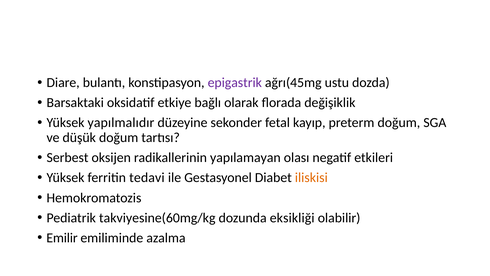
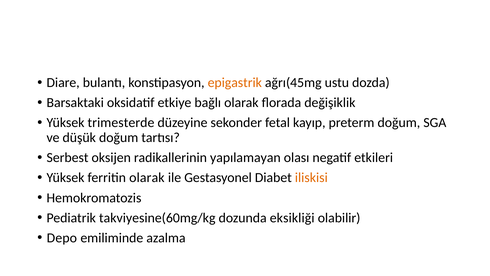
epigastrik colour: purple -> orange (235, 83)
yapılmalıdır: yapılmalıdır -> trimesterde (121, 123)
ferritin tedavi: tedavi -> olarak (147, 178)
Emilir: Emilir -> Depo (62, 238)
